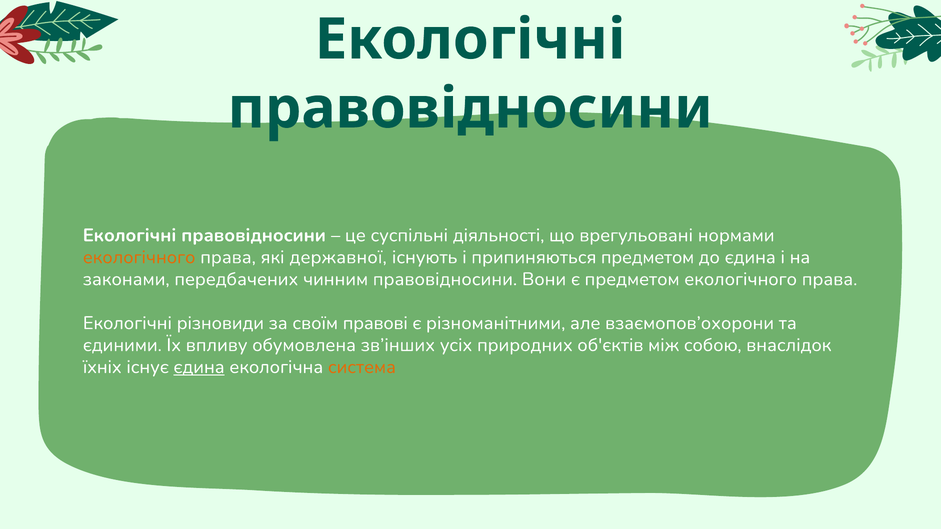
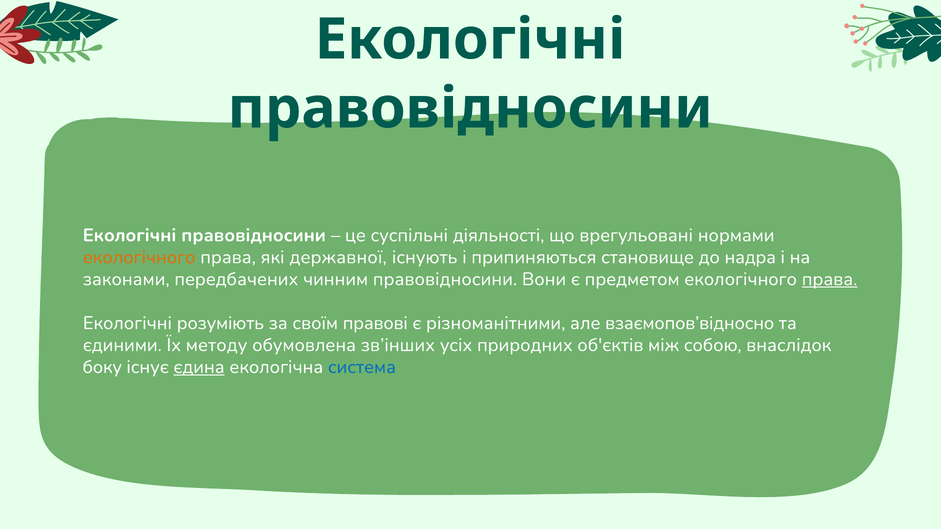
припиняються предметом: предметом -> становище (647, 257)
до єдина: єдина -> надра (750, 257)
права underline: none -> present (830, 279)
різновиди: різновиди -> розуміють (220, 323)
взаємопов’охорони: взаємопов’охорони -> взаємопов’відносно (690, 323)
впливу: впливу -> методу (217, 345)
їхніх: їхніх -> боку (102, 367)
система colour: orange -> blue (362, 367)
